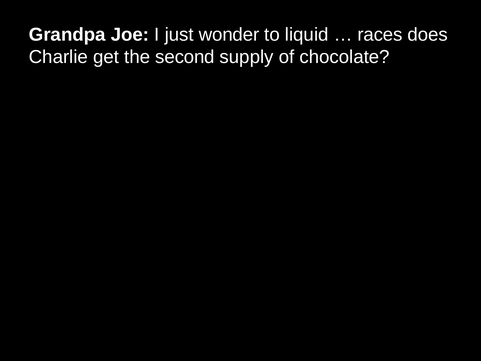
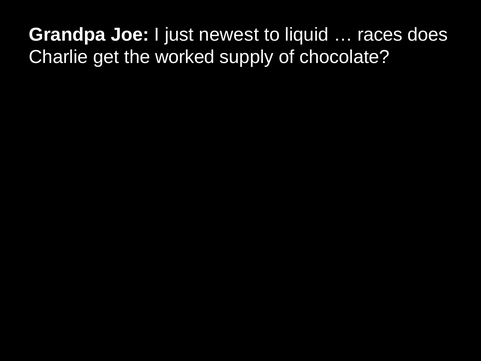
wonder: wonder -> newest (229, 35)
second: second -> worked (185, 57)
